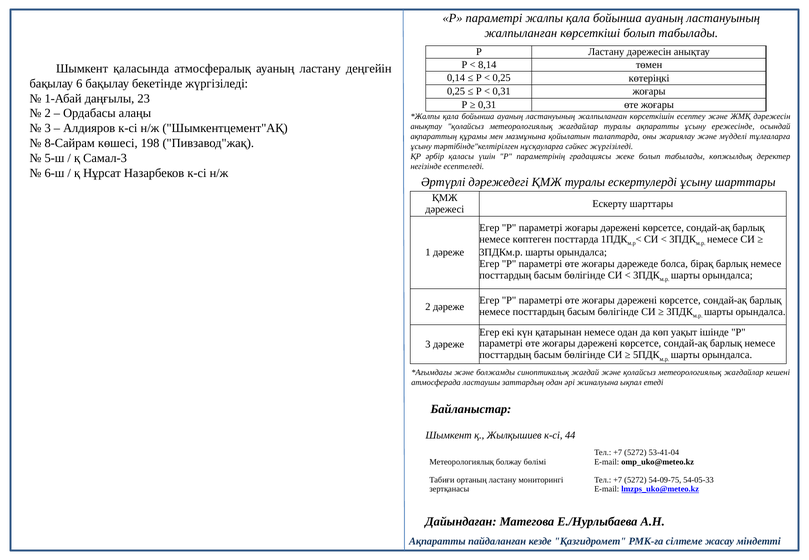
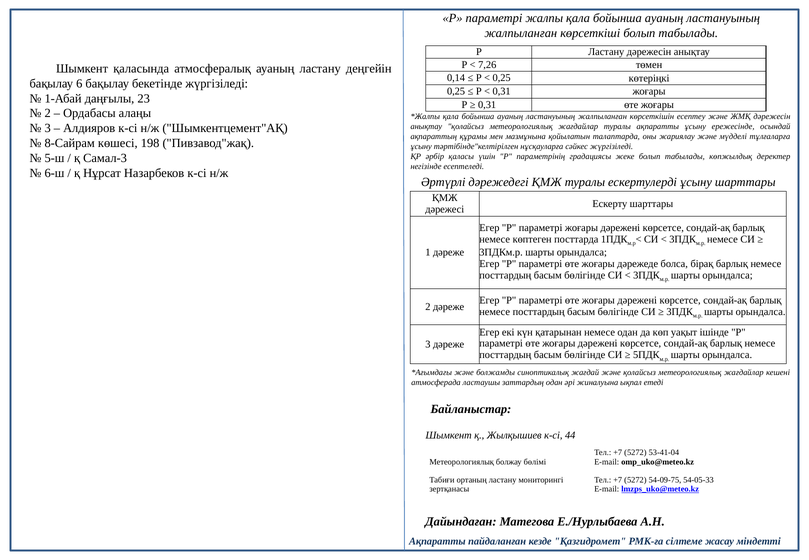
8,14: 8,14 -> 7,26 (487, 65)
